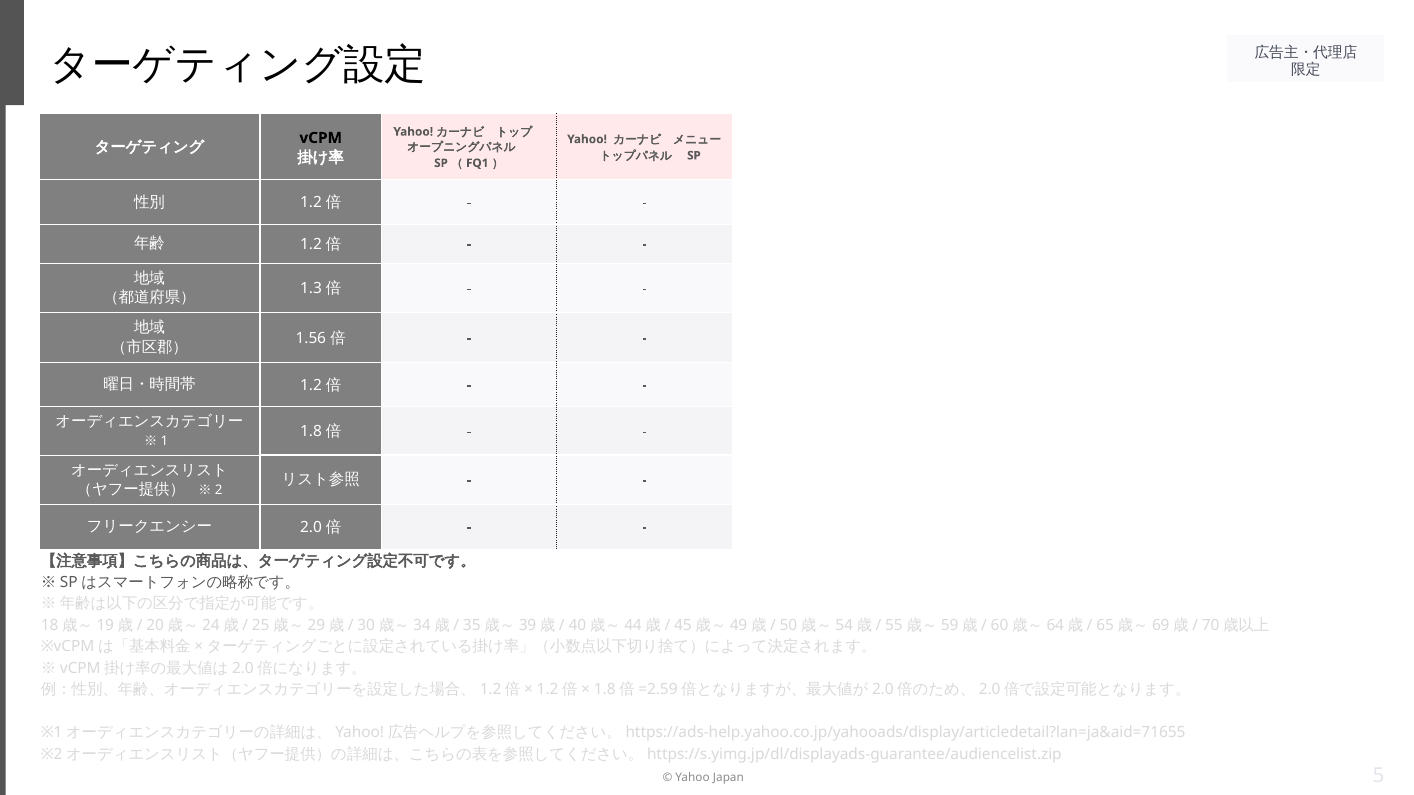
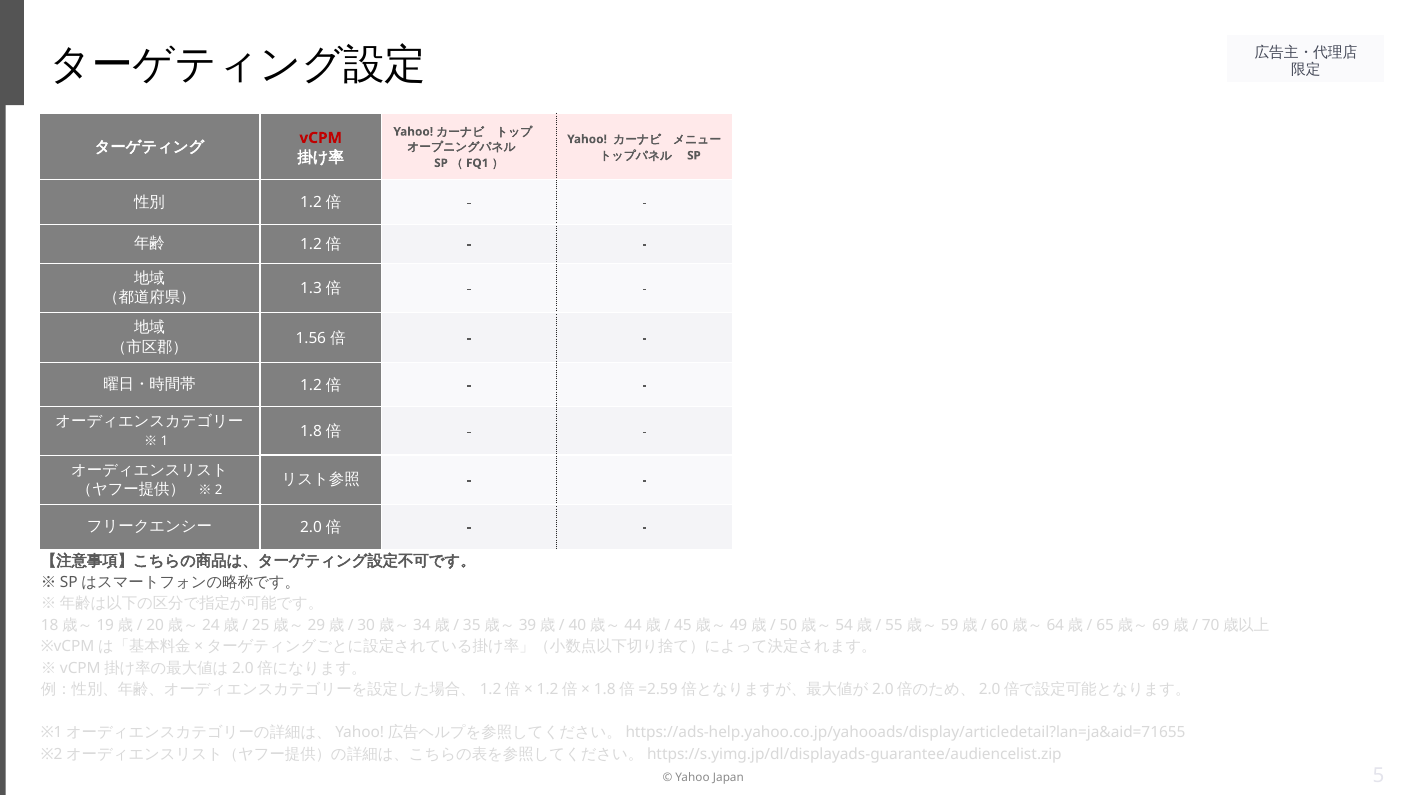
vCPM colour: black -> red (321, 138)
